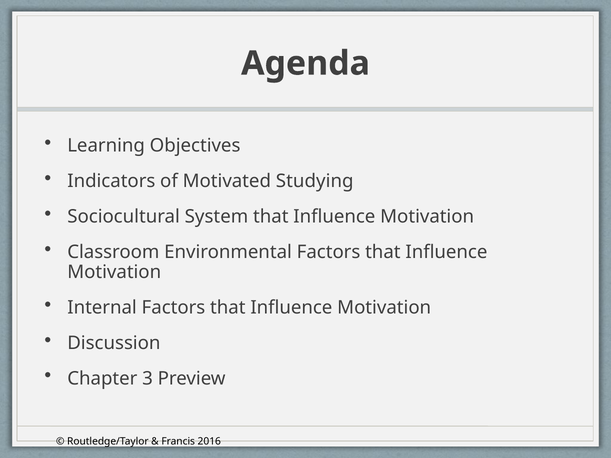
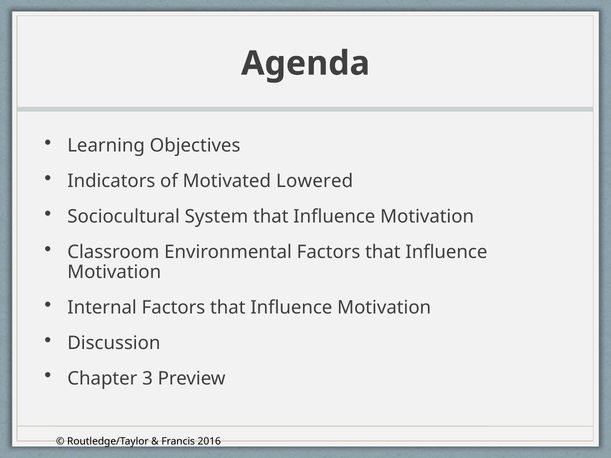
Studying: Studying -> Lowered (315, 181)
